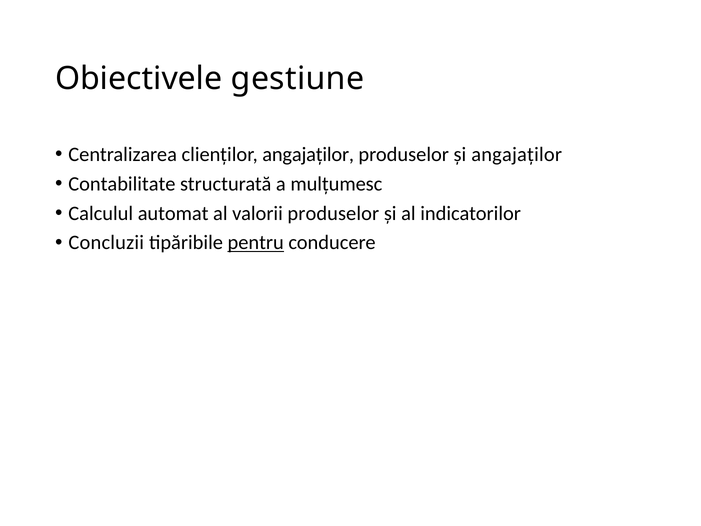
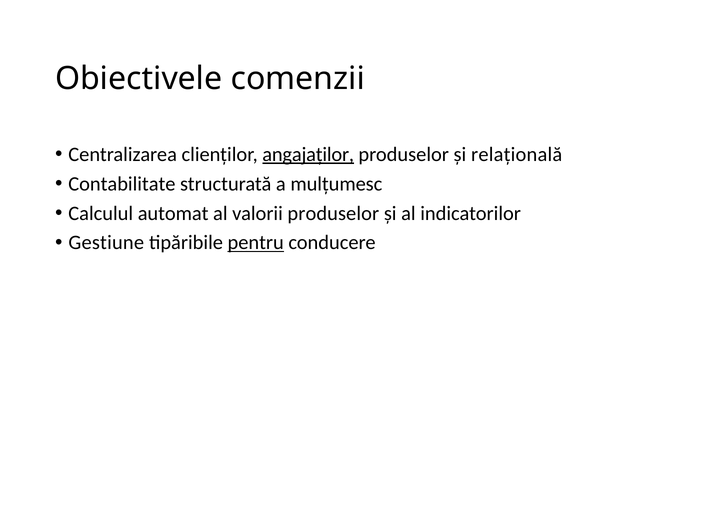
gestiune: gestiune -> comenzii (298, 79)
angajaților underline: none -> present (308, 154)
și angajaților: angajaților -> relațională (517, 154)
Concluzii: Concluzii -> Gestiune (106, 243)
